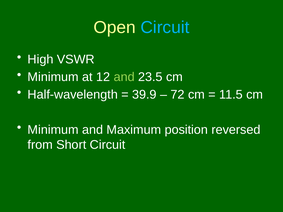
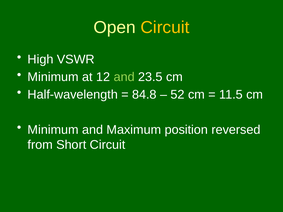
Circuit colour: light blue -> yellow (165, 27)
39.9: 39.9 -> 84.8 (144, 95)
72: 72 -> 52 (178, 95)
